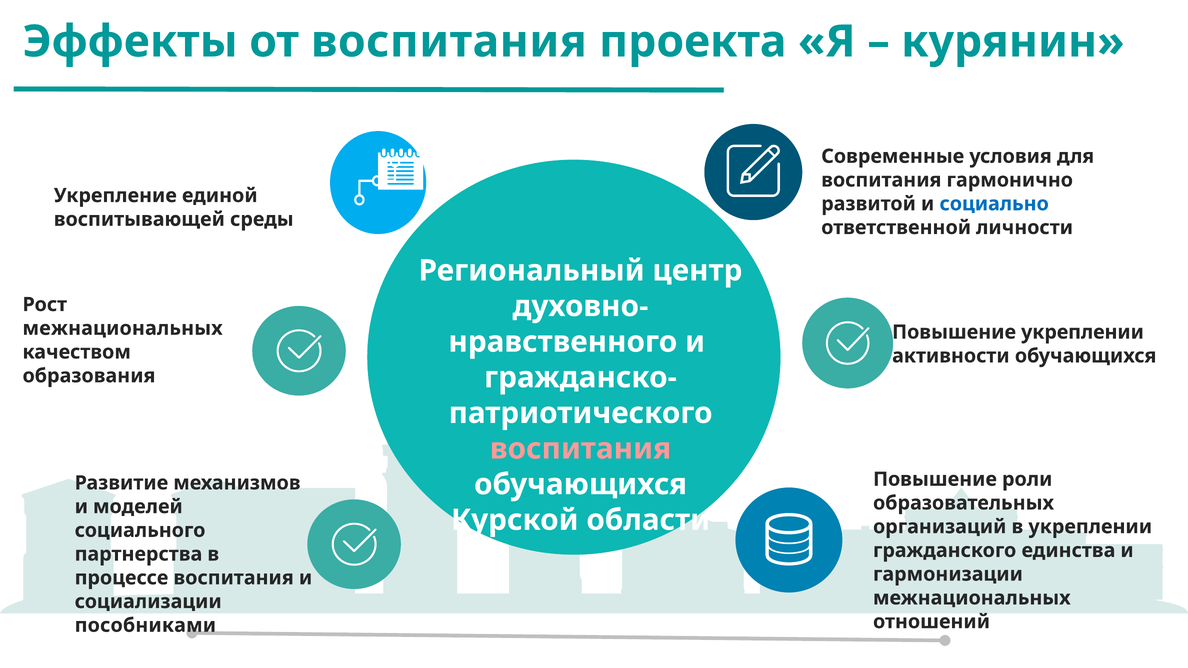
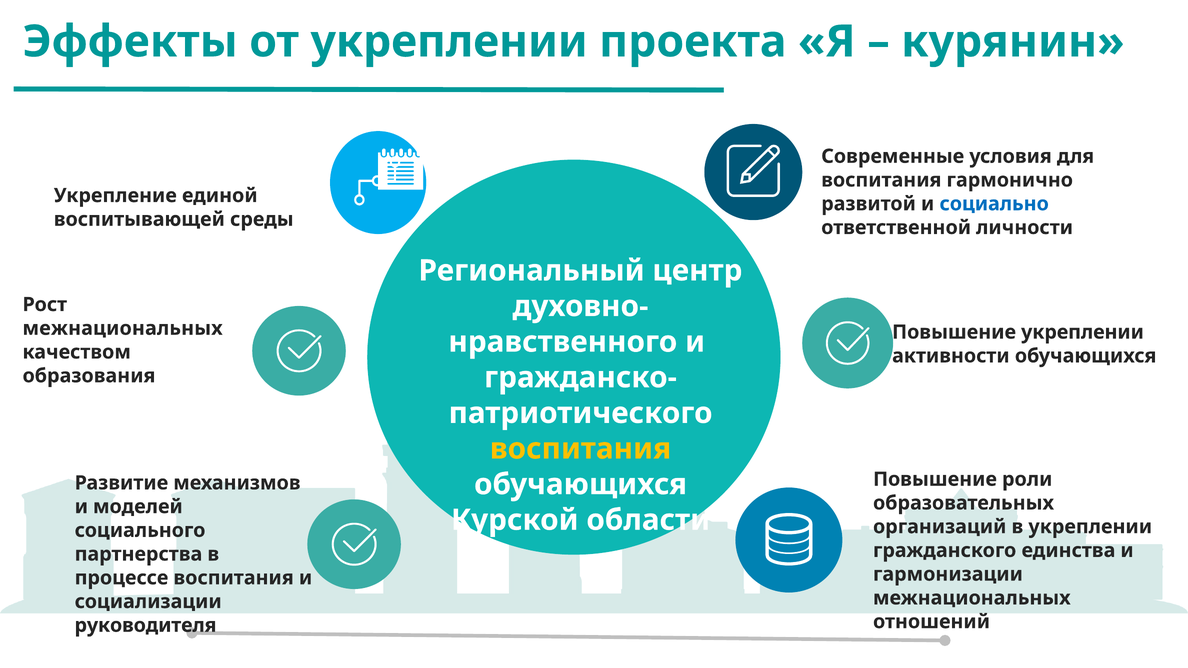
от воспитания: воспитания -> укреплении (449, 42)
воспитания colour: pink -> yellow (581, 449)
пособниками: пособниками -> руководителя (146, 626)
